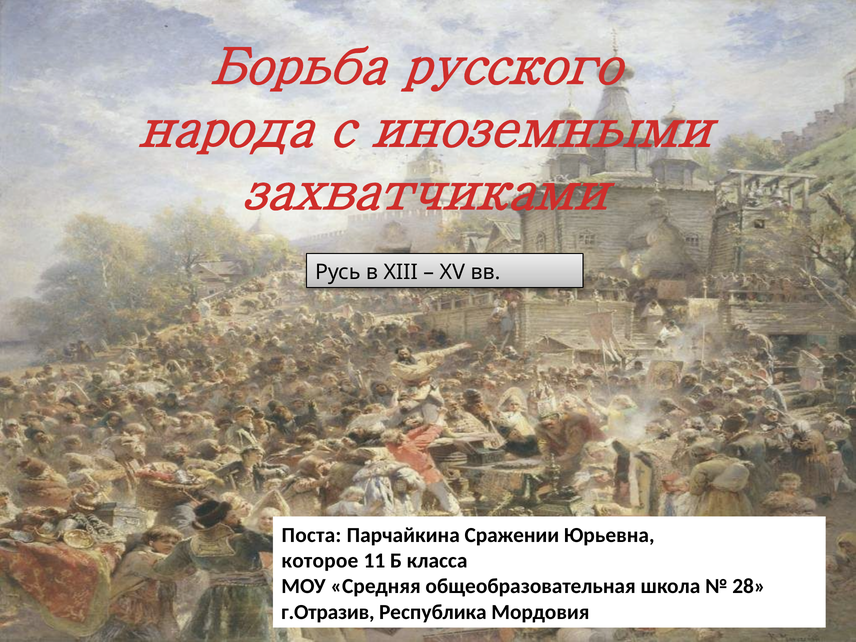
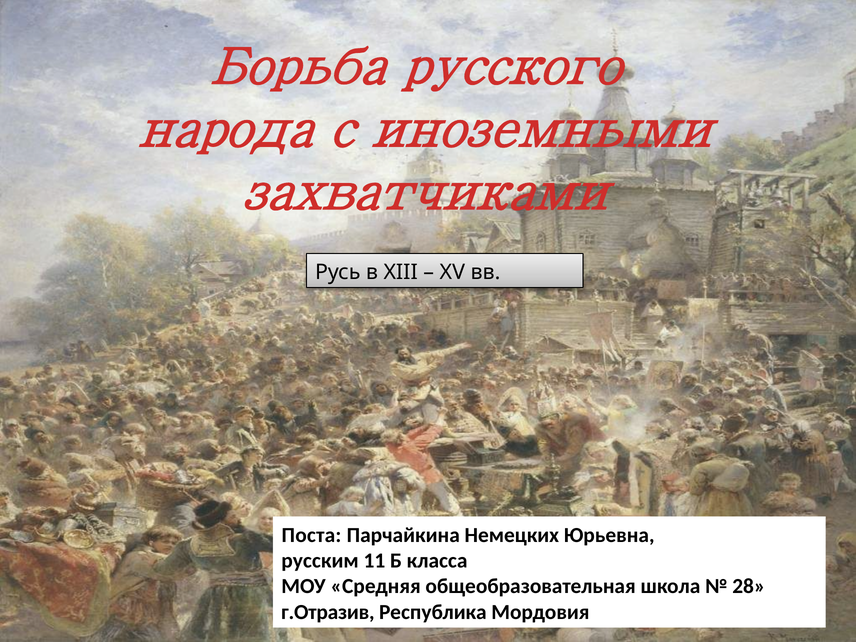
Сражении: Сражении -> Немецких (512, 535)
которое: которое -> русским (320, 561)
